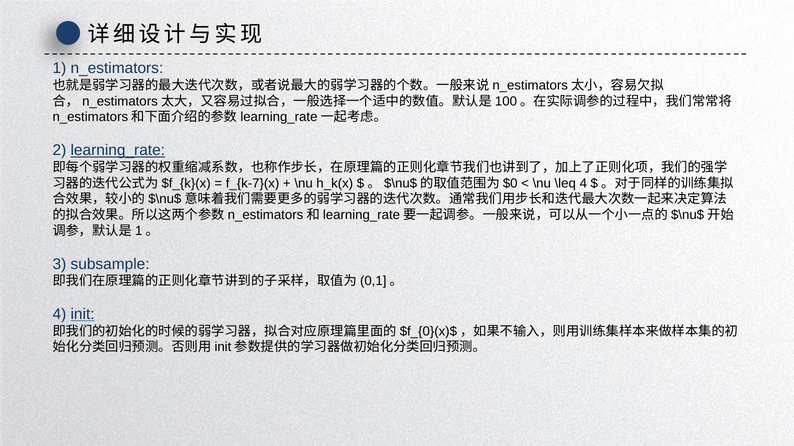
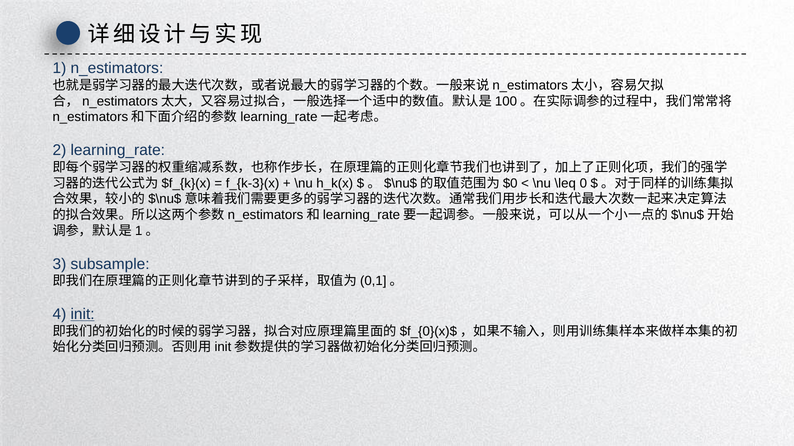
learning_rate underline: present -> none (118, 150)
f_{k-7}(x: f_{k-7}(x -> f_{k-3}(x (253, 183)
\leq 4: 4 -> 0 (583, 183)
